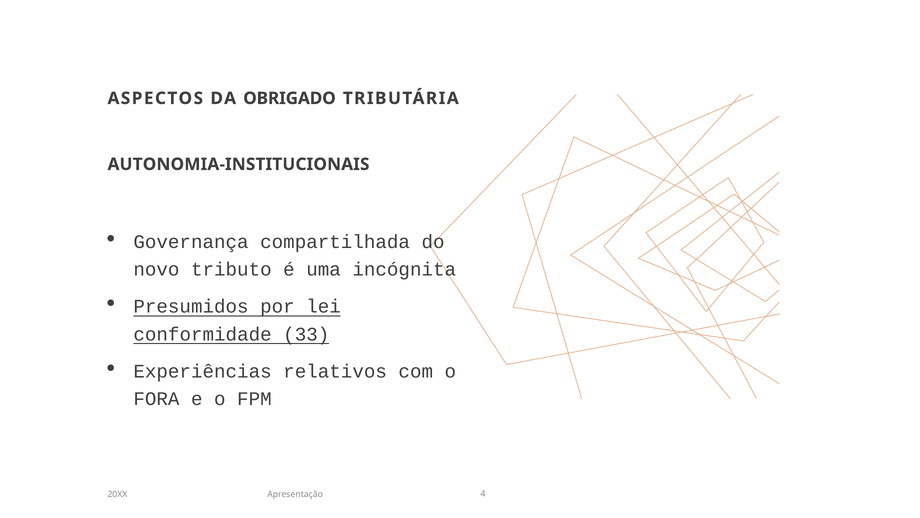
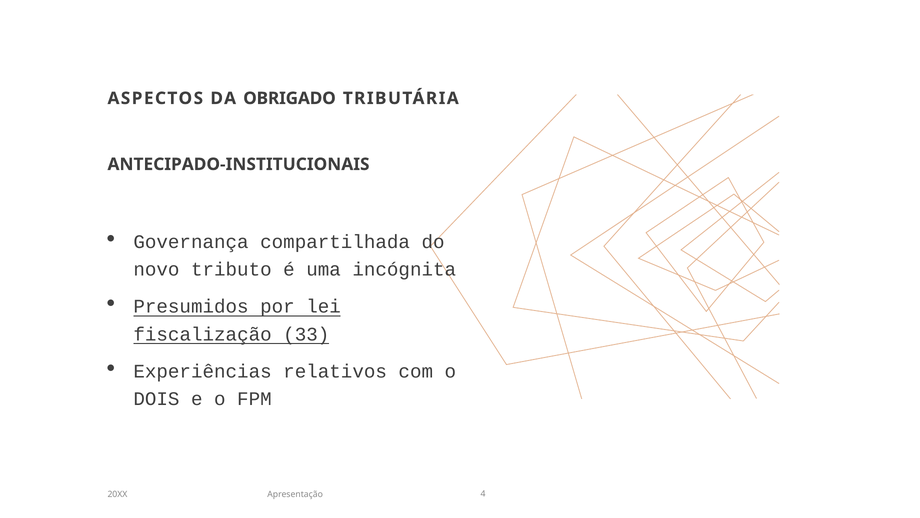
AUTONOMIA-INSTITUCIONAIS: AUTONOMIA-INSTITUCIONAIS -> ANTECIPADO-INSTITUCIONAIS (239, 164)
conformidade: conformidade -> fiscalização (203, 334)
FORA: FORA -> DOIS (156, 399)
